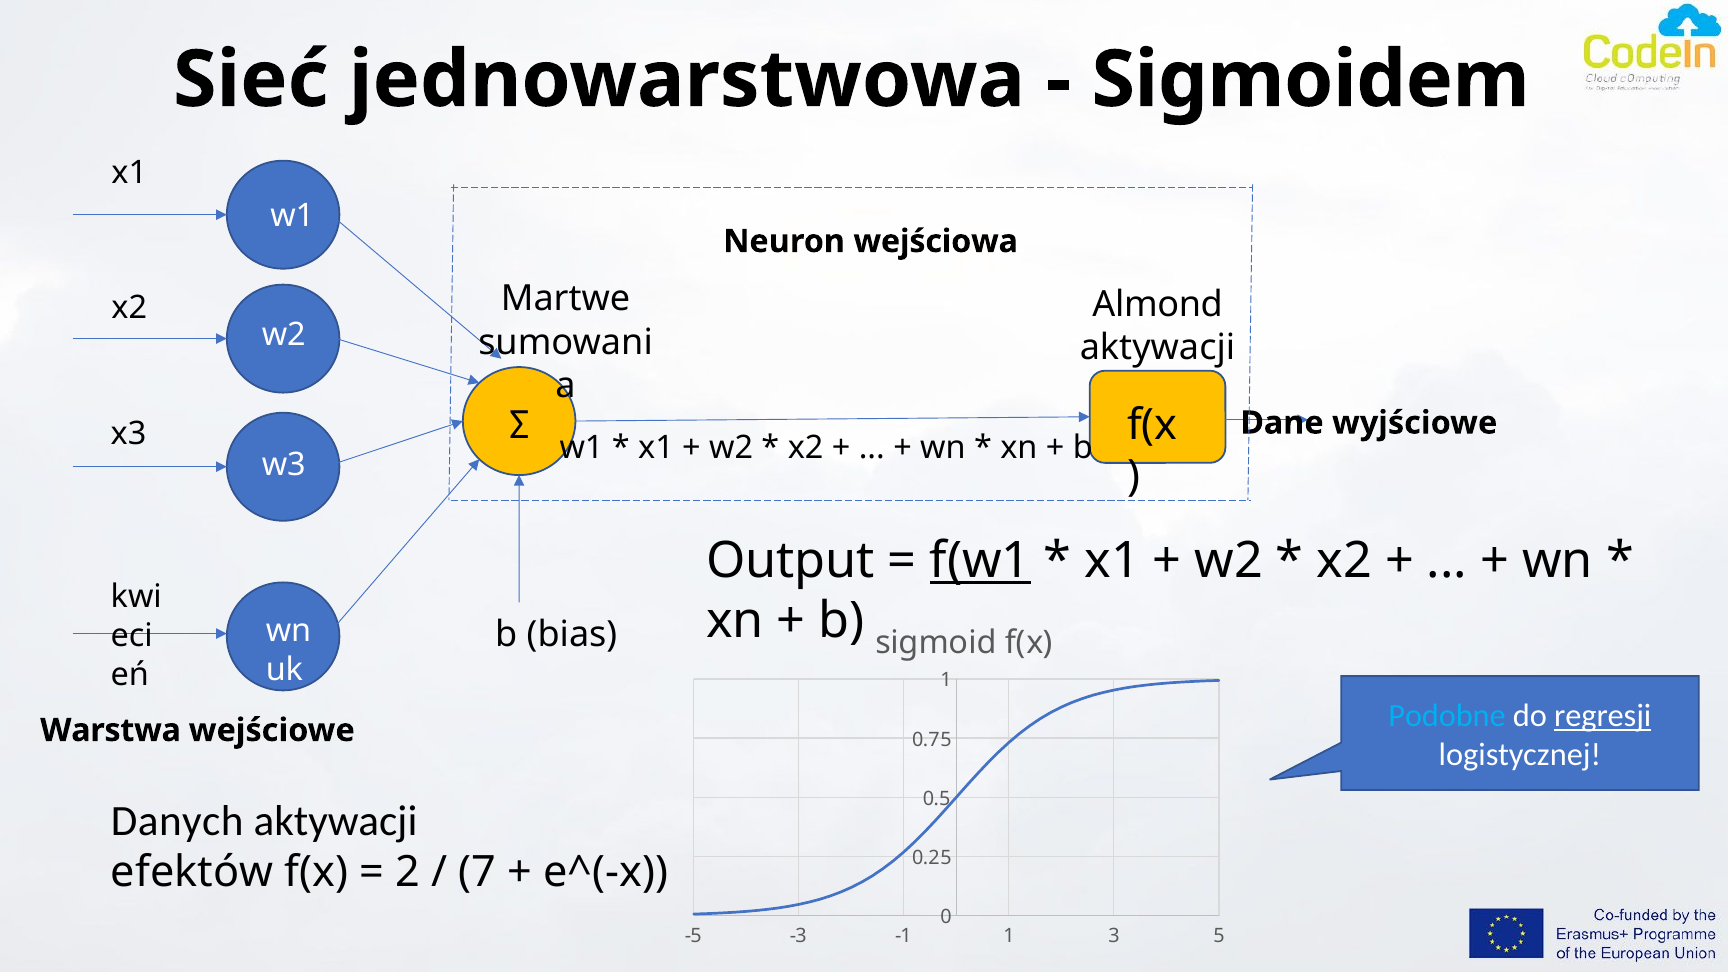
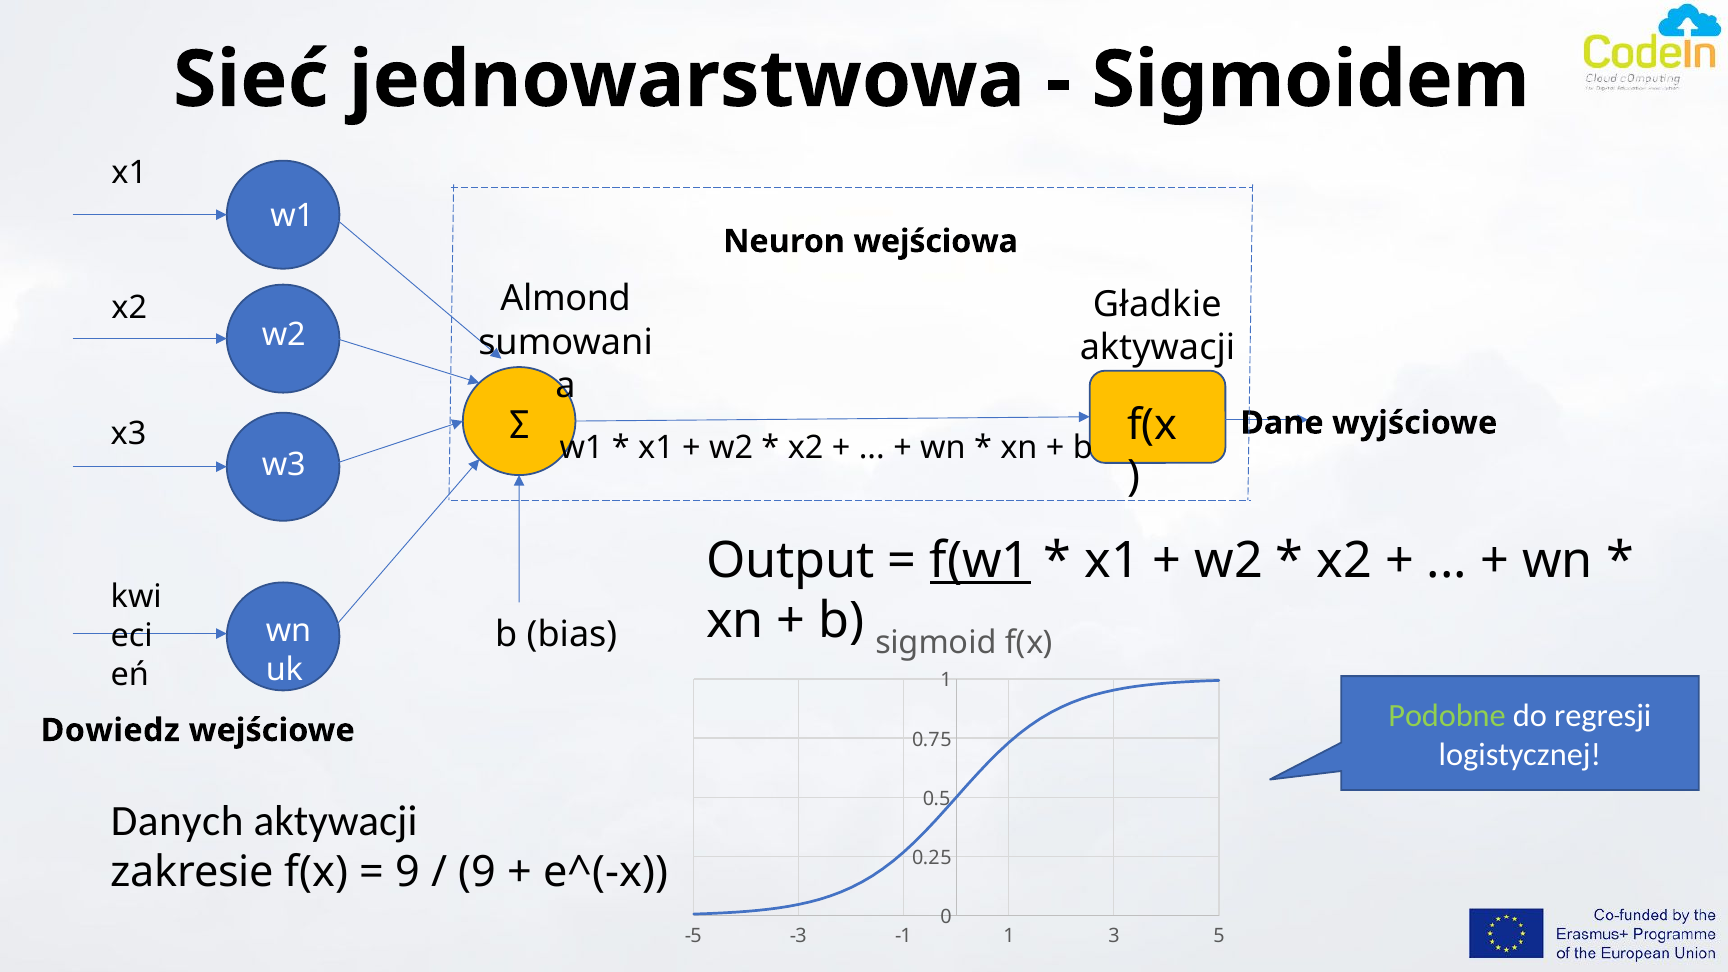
Martwe: Martwe -> Almond (566, 299)
Almond: Almond -> Gładkie (1157, 304)
Podobne colour: light blue -> light green (1447, 716)
regresji underline: present -> none (1603, 716)
Warstwa: Warstwa -> Dowiedz (110, 730)
efektów: efektów -> zakresie (193, 873)
2: 2 -> 9 (408, 873)
7: 7 -> 9 (477, 873)
